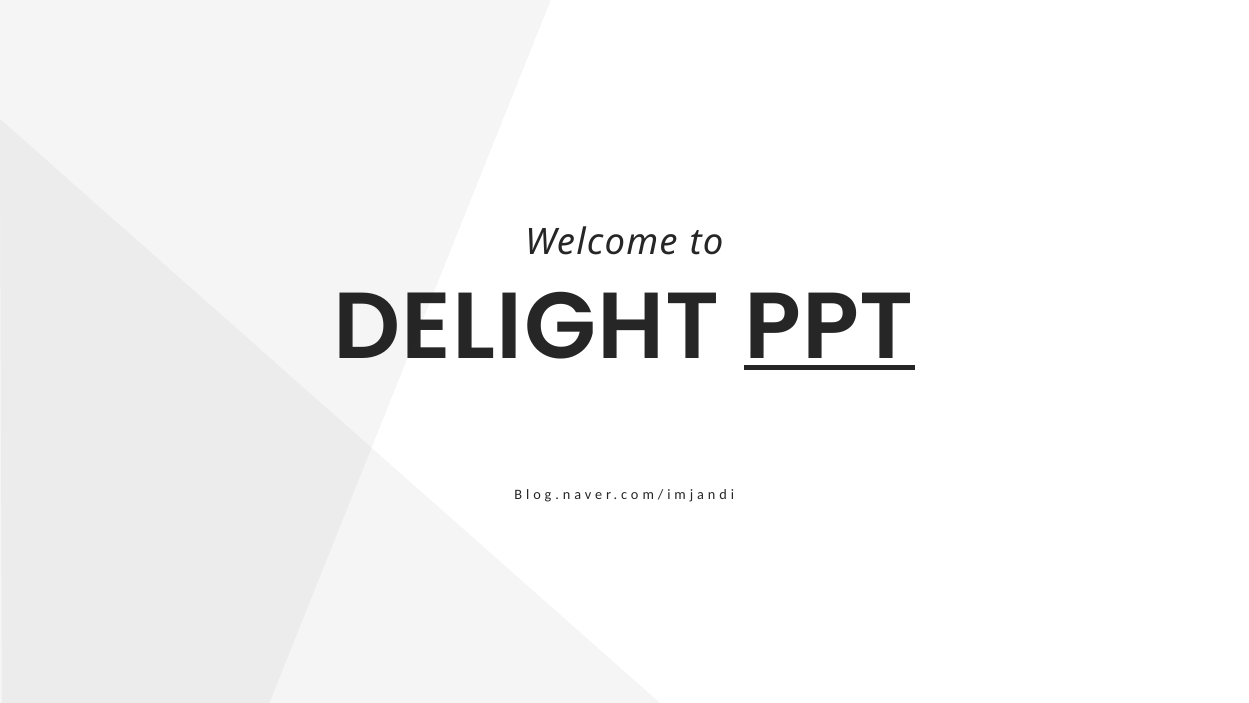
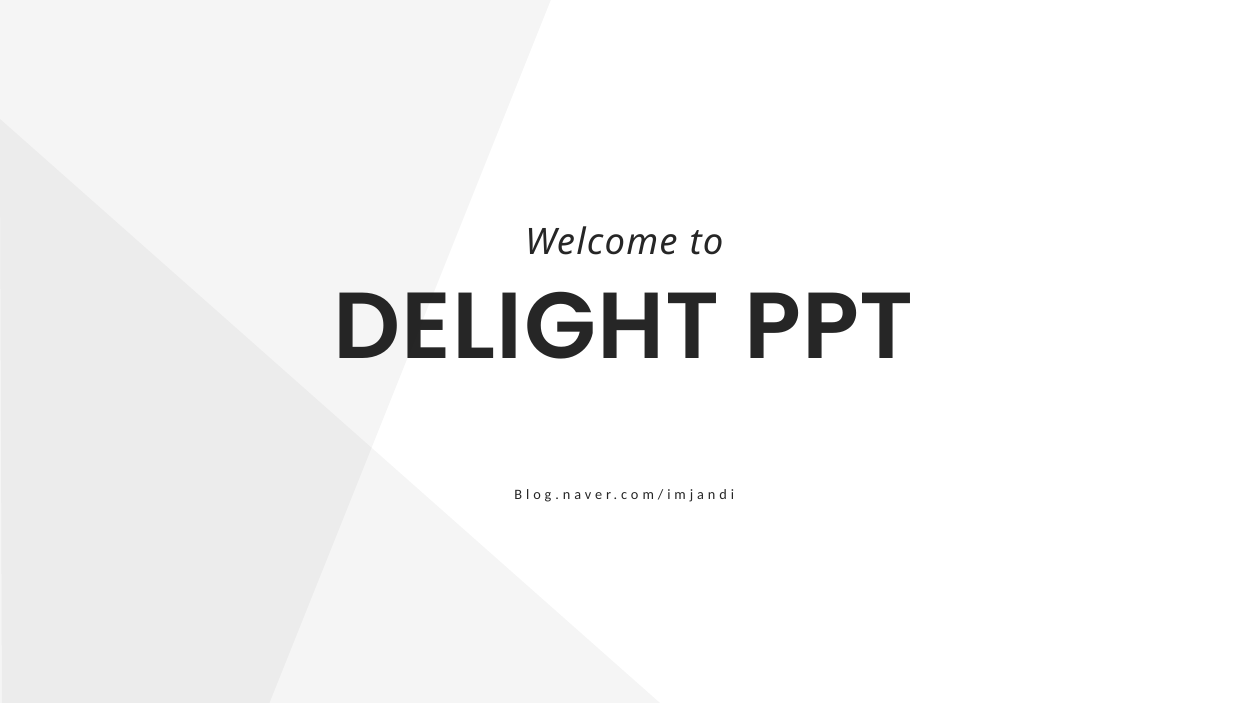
PPT underline: present -> none (829, 327)
